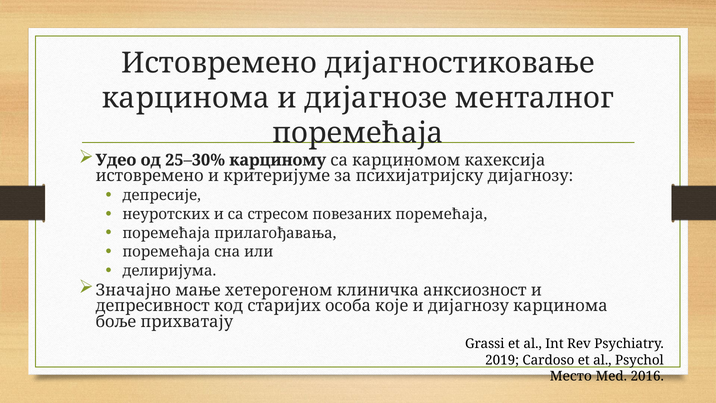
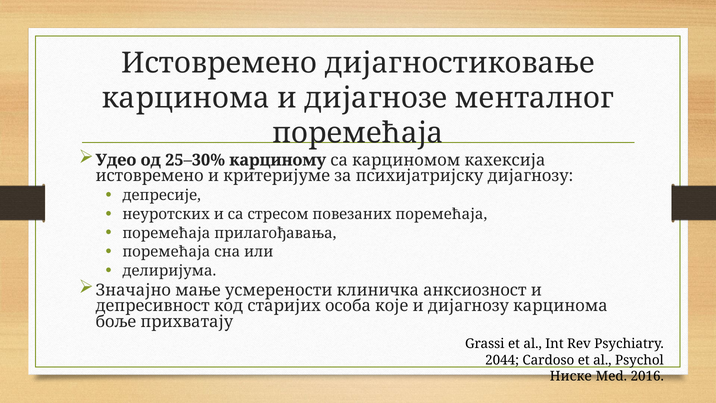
хетерогеном: хетерогеном -> усмерености (279, 290)
2019: 2019 -> 2044 (502, 360)
Место: Место -> Ниске (571, 376)
